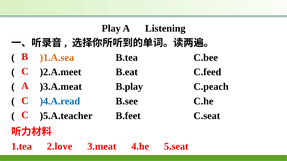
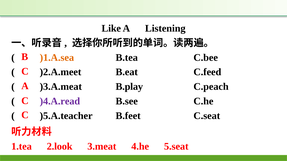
Play: Play -> Like (111, 29)
)4.A.read colour: blue -> purple (60, 101)
2.love: 2.love -> 2.look (60, 147)
